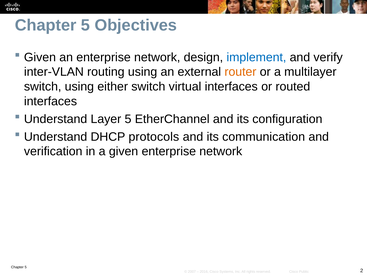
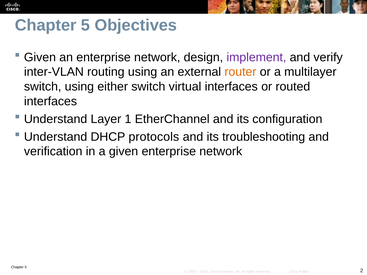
implement colour: blue -> purple (256, 57)
Layer 5: 5 -> 1 (128, 119)
communication: communication -> troubleshooting (264, 137)
